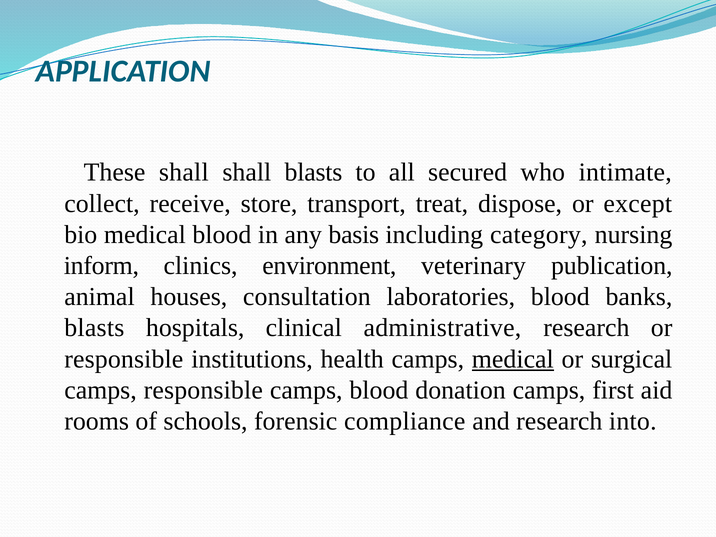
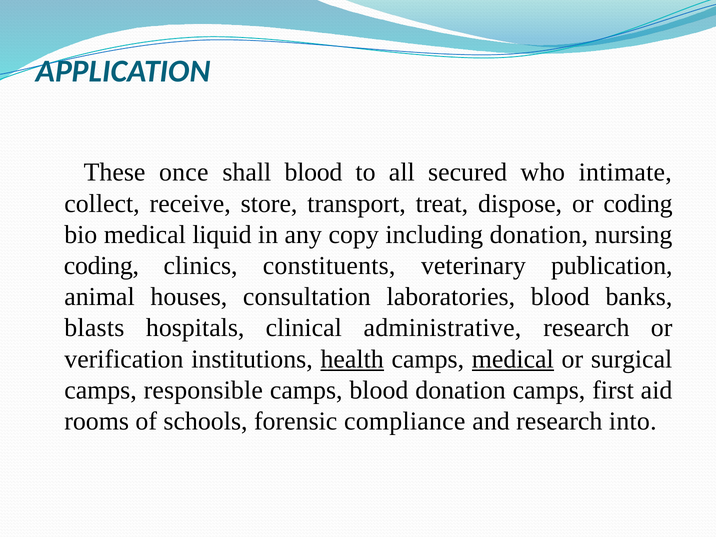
These shall: shall -> once (184, 172)
shall blasts: blasts -> blood (313, 172)
or except: except -> coding (638, 204)
medical blood: blood -> liquid (222, 235)
basis: basis -> copy (354, 235)
including category: category -> donation (539, 235)
inform: inform -> coding (101, 266)
environment: environment -> constituents (329, 266)
responsible: responsible -> verification (124, 359)
health underline: none -> present (352, 359)
